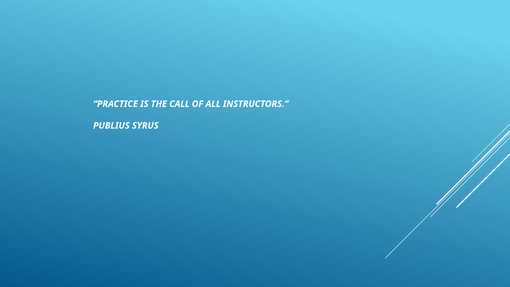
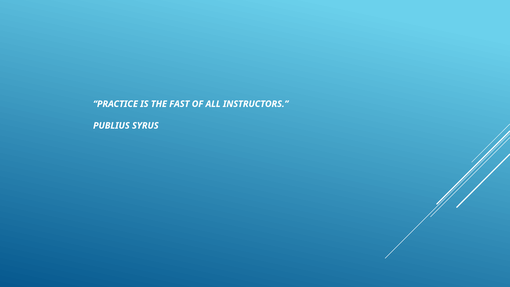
CALL: CALL -> FAST (179, 104)
